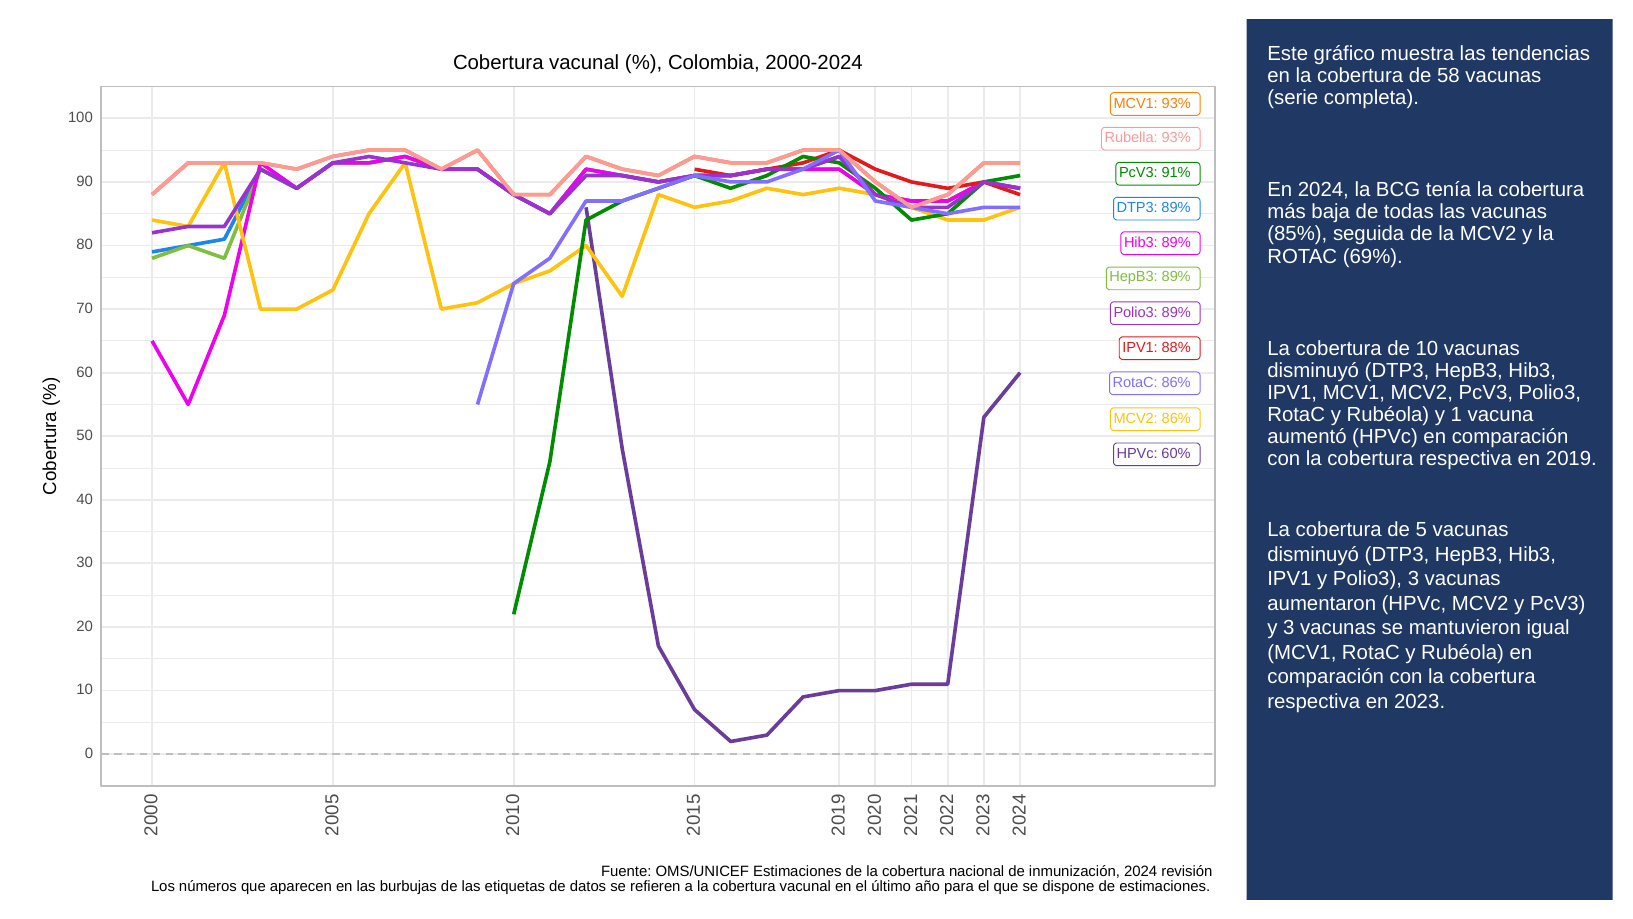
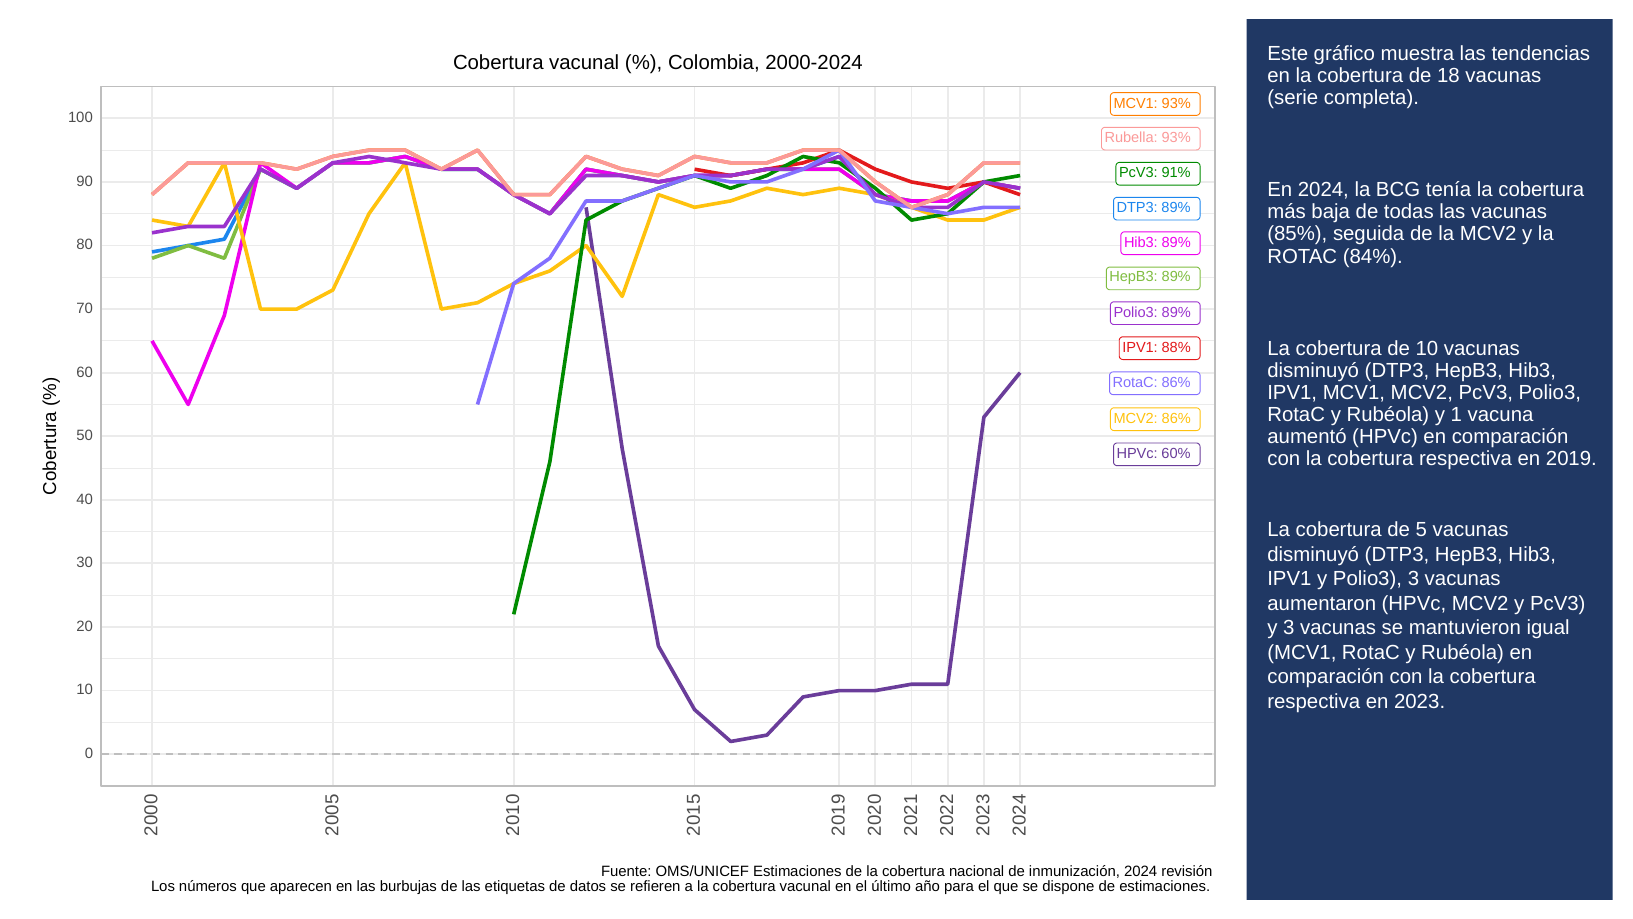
58: 58 -> 18 (1448, 76)
69%: 69% -> 84% (1373, 256)
